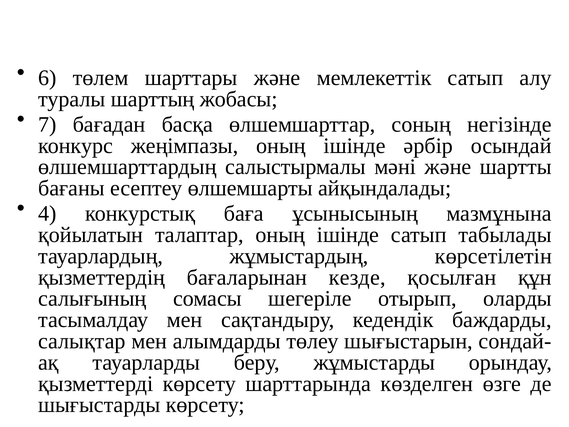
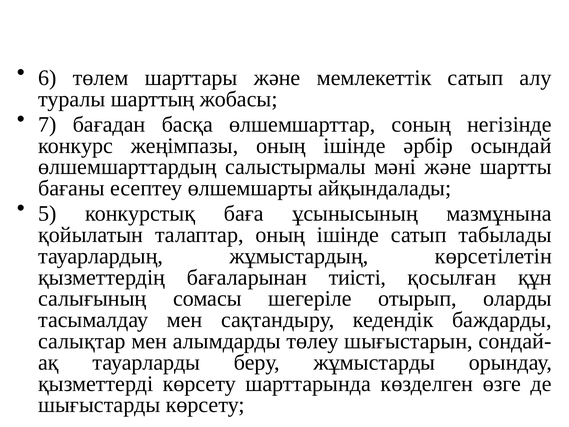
4: 4 -> 5 (47, 213)
кезде: кезде -> тиісті (357, 277)
